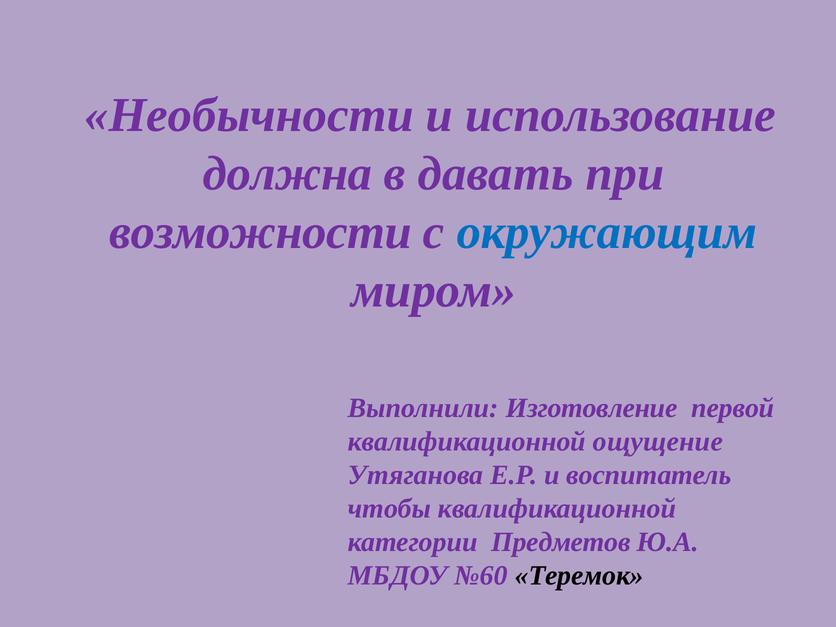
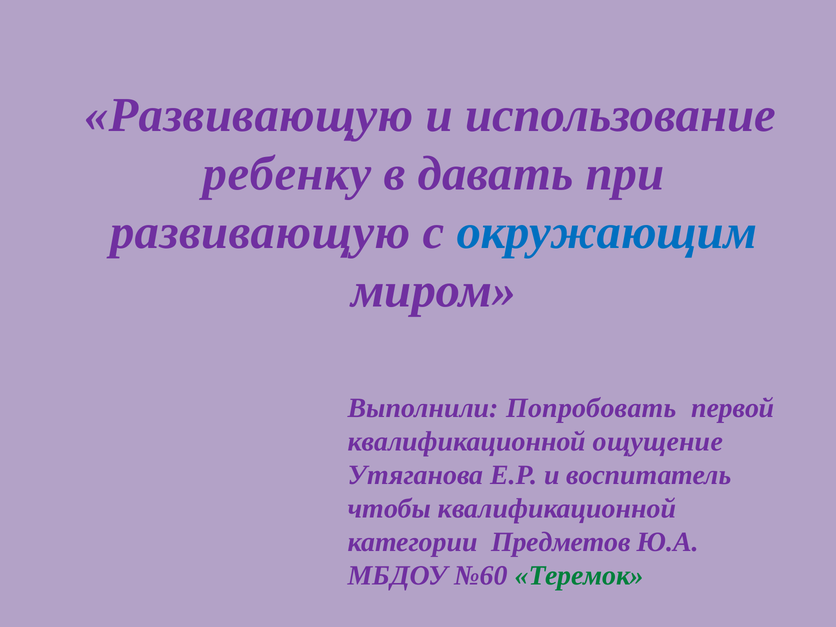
Необычности: Необычности -> Развивающую (249, 115)
должна: должна -> ребенку (287, 174)
возможности: возможности -> развивающую (260, 232)
Изготовление: Изготовление -> Попробовать (591, 408)
Теремок colour: black -> green (579, 575)
